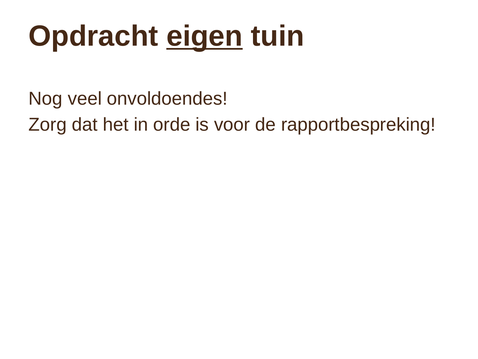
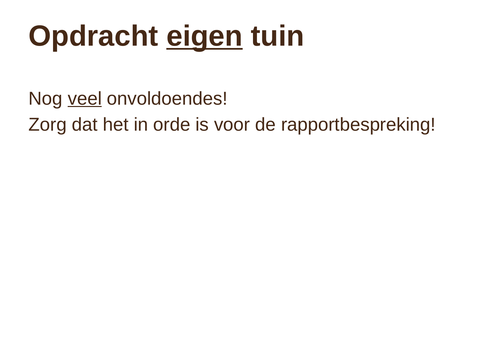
veel underline: none -> present (85, 98)
